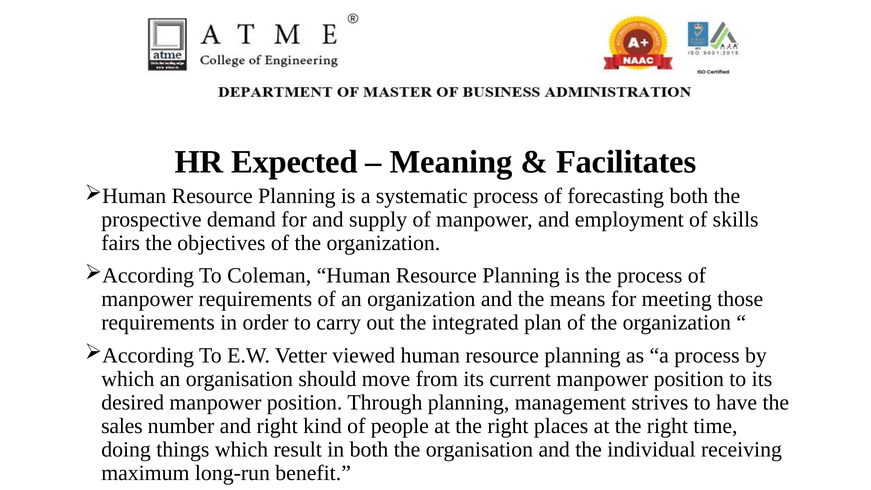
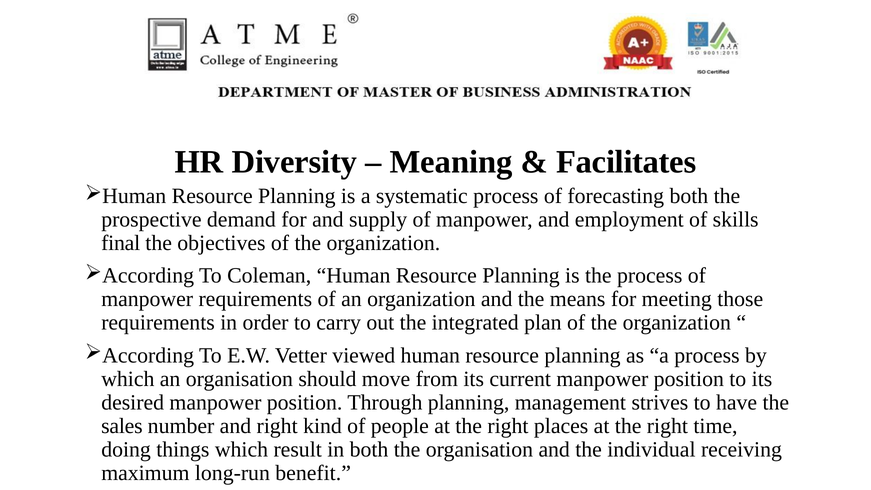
Expected: Expected -> Diversity (294, 162)
fairs: fairs -> final (121, 243)
